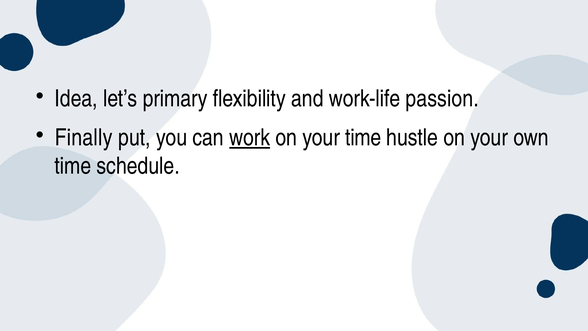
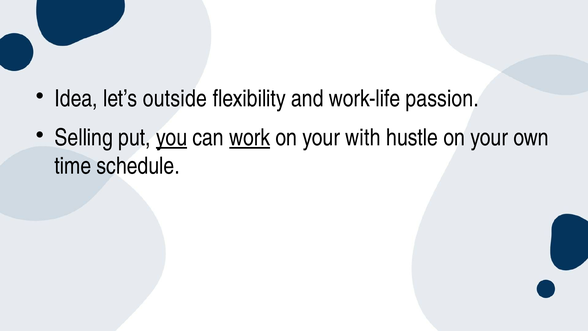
primary: primary -> outside (175, 99)
Finally: Finally -> Selling (84, 138)
you underline: none -> present (172, 138)
your time: time -> with (363, 138)
